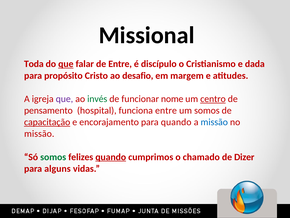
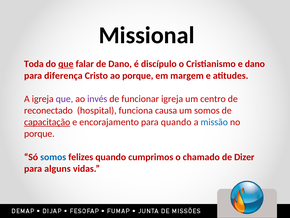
de Entre: Entre -> Dano (120, 64)
e dada: dada -> dano (255, 64)
propósito: propósito -> diferença (63, 75)
ao desafio: desafio -> porque (138, 75)
invés colour: green -> purple (97, 99)
funcionar nome: nome -> igreja (172, 99)
centro underline: present -> none (213, 99)
pensamento: pensamento -> reconectado (48, 110)
funciona entre: entre -> causa (166, 110)
missão: missão -> porque (39, 133)
somos colour: green -> blue (53, 157)
quando underline: present -> none (111, 157)
